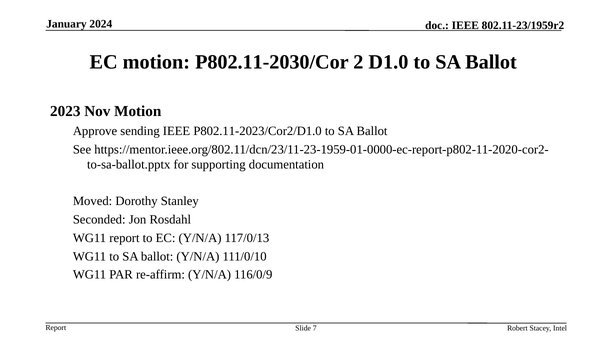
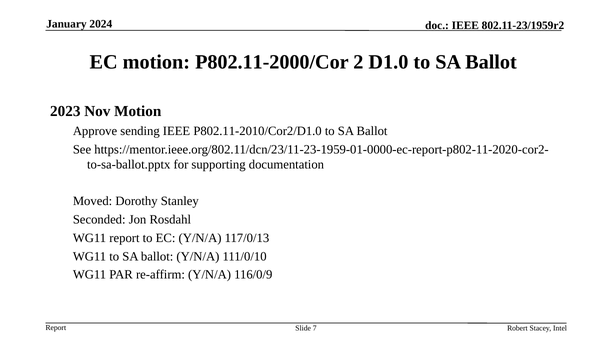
P802.11-2030/Cor: P802.11-2030/Cor -> P802.11-2000/Cor (272, 62)
P802.11-2023/Cor2/D1.0: P802.11-2023/Cor2/D1.0 -> P802.11-2010/Cor2/D1.0 (258, 131)
